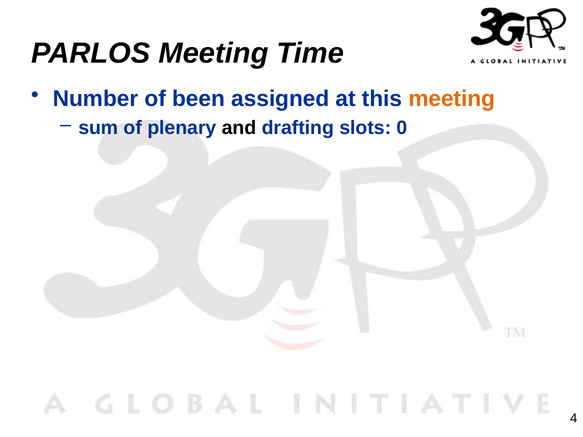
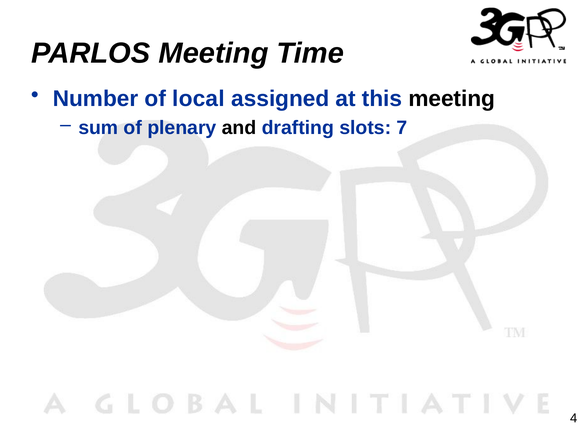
been: been -> local (198, 99)
meeting colour: orange -> black (452, 99)
0: 0 -> 7 (402, 128)
